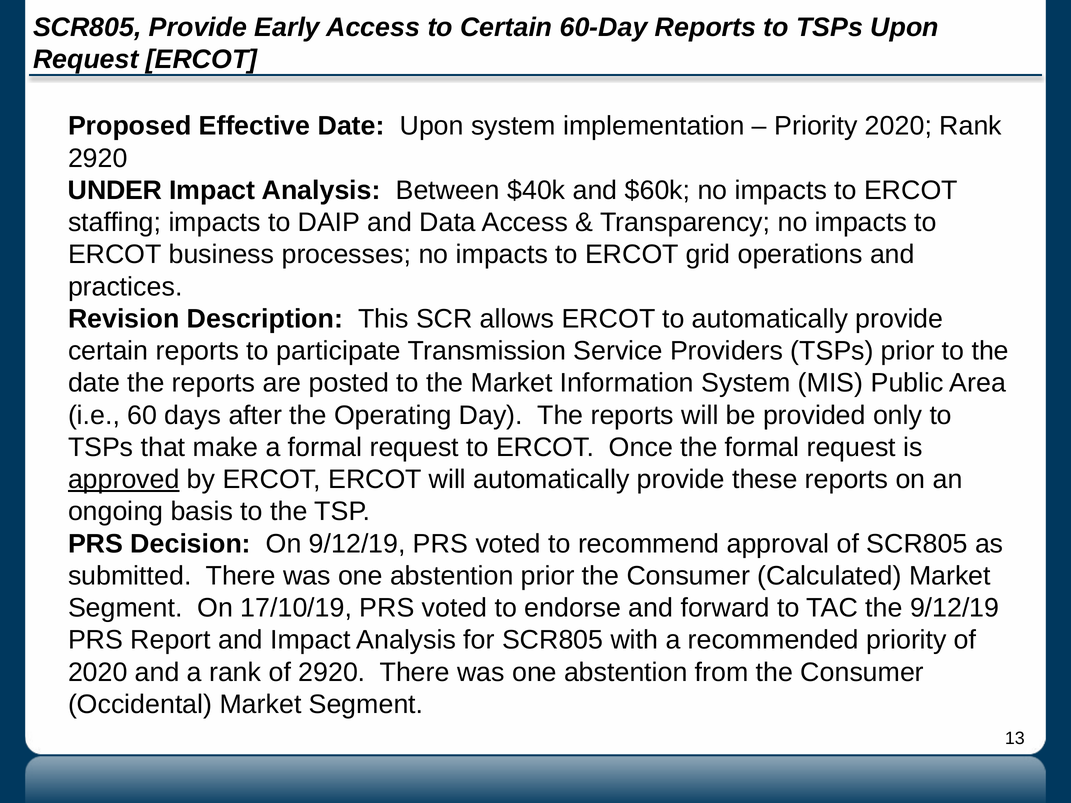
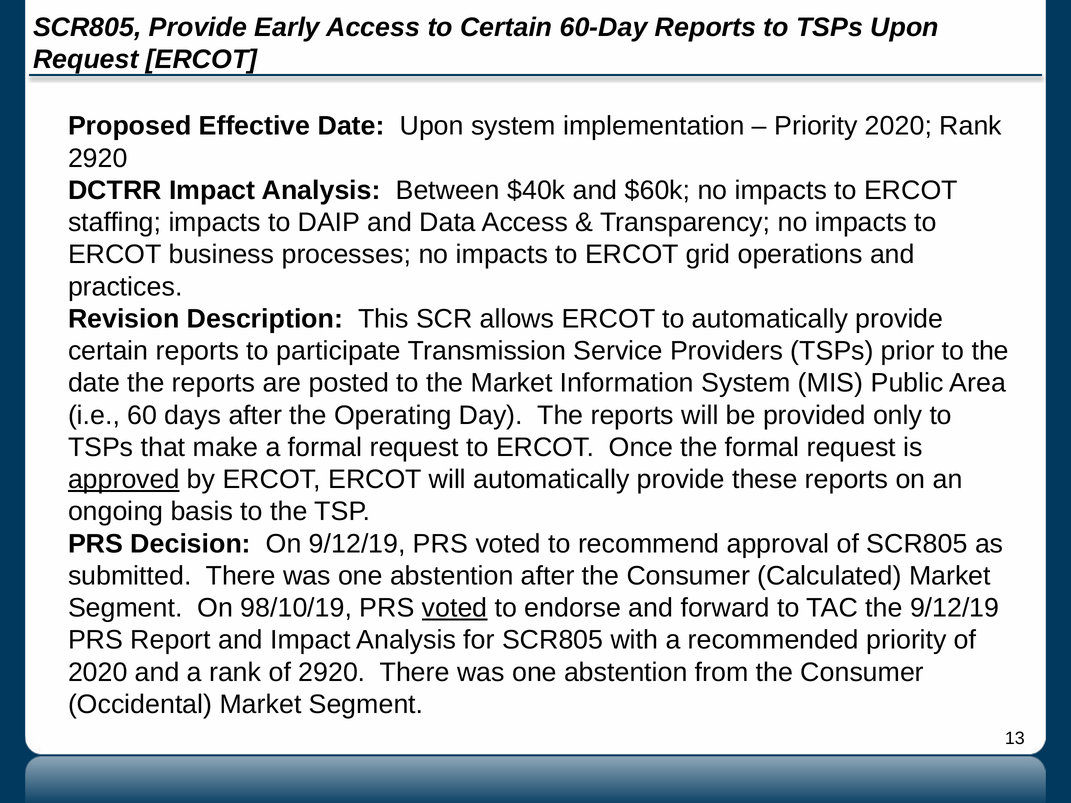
UNDER: UNDER -> DCTRR (115, 190)
abstention prior: prior -> after (548, 576)
17/10/19: 17/10/19 -> 98/10/19 (296, 608)
voted underline: none -> present (455, 608)
